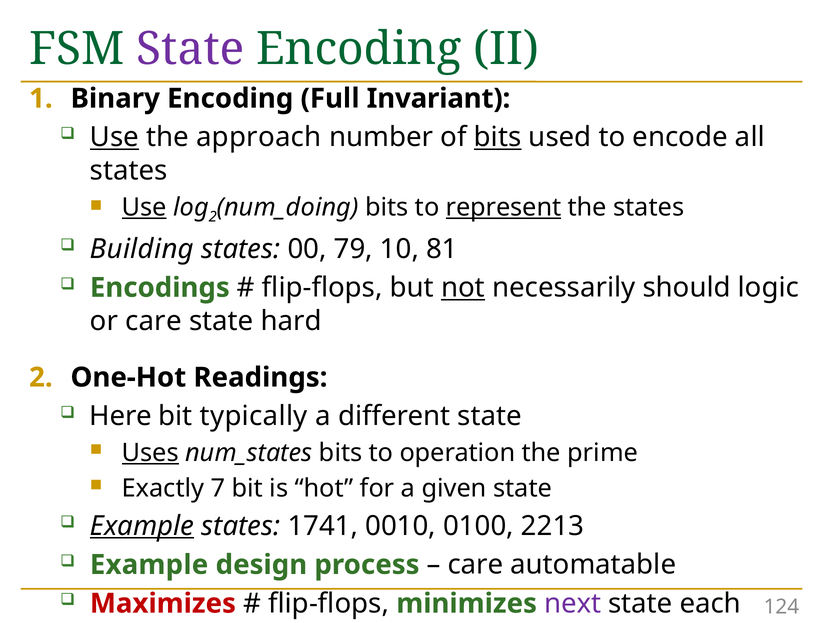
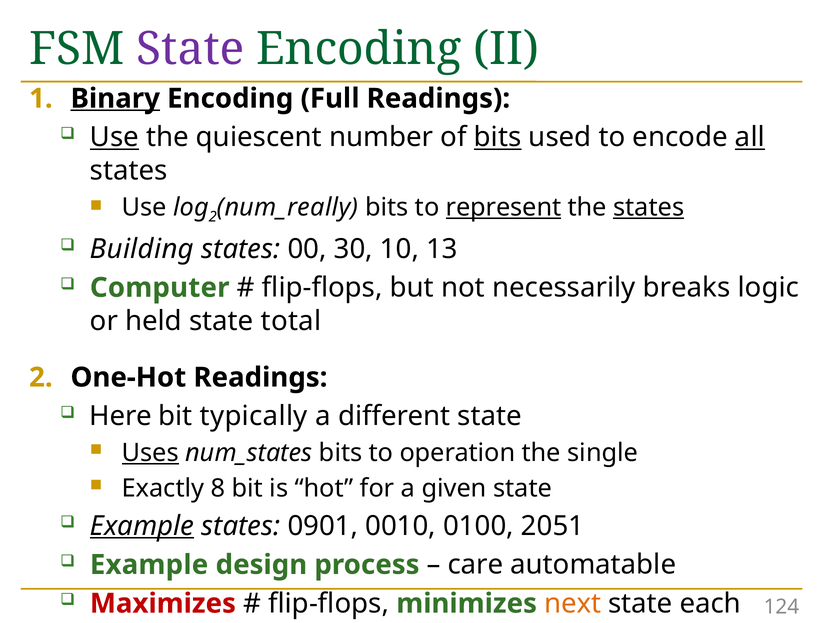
Binary underline: none -> present (115, 98)
Full Invariant: Invariant -> Readings (438, 98)
approach: approach -> quiescent (259, 137)
all underline: none -> present (750, 137)
Use underline: present -> none (144, 207)
num_doing: num_doing -> num_really (288, 207)
states underline: none -> present (649, 207)
79: 79 -> 30 (353, 249)
81: 81 -> 13 (442, 249)
Encodings: Encodings -> Computer (160, 287)
not underline: present -> none (463, 287)
should: should -> breaks (687, 287)
or care: care -> held (154, 321)
hard: hard -> total (291, 321)
prime: prime -> single (603, 453)
7: 7 -> 8 (218, 488)
1741: 1741 -> 0901 (323, 526)
2213: 2213 -> 2051 (553, 526)
next colour: purple -> orange (573, 603)
